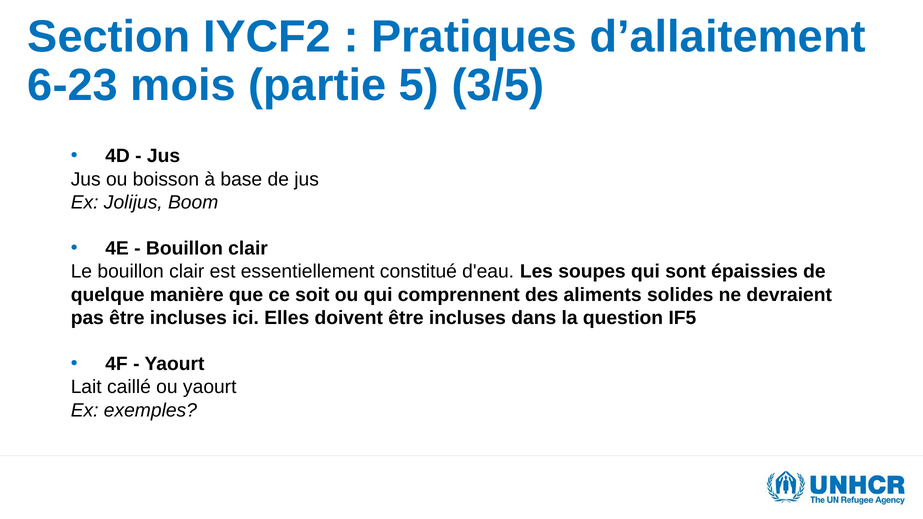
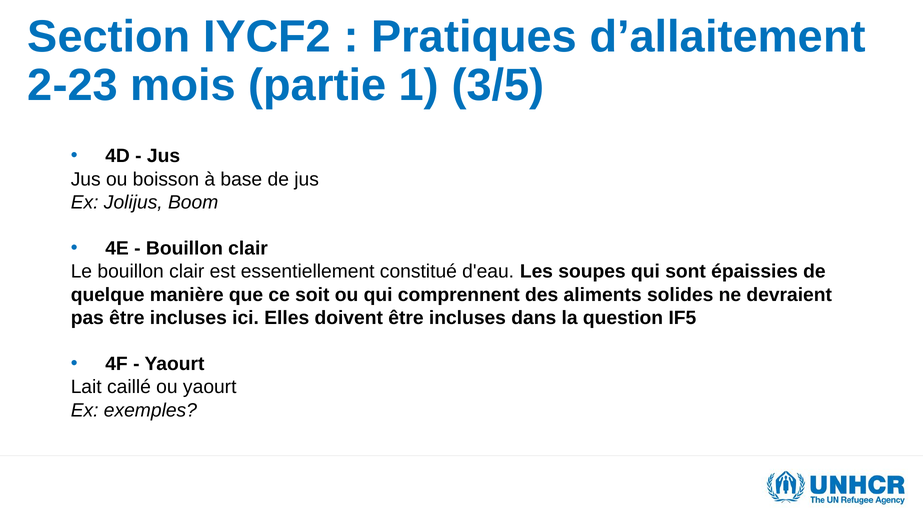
6-23: 6-23 -> 2-23 (73, 86)
5: 5 -> 1 (419, 86)
